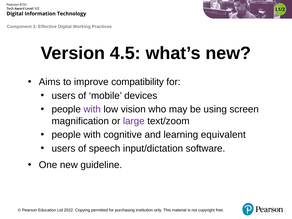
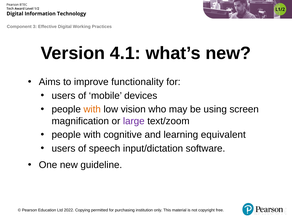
4.5: 4.5 -> 4.1 (125, 53)
compatibility: compatibility -> functionality (137, 82)
with colour: purple -> orange (92, 109)
